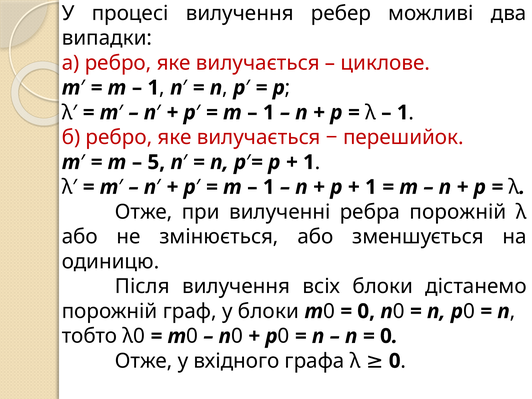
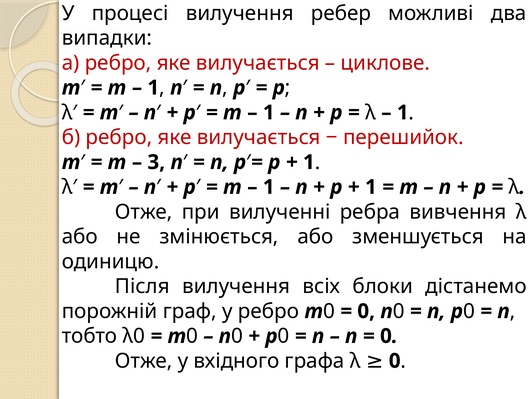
5: 5 -> 3 (156, 162)
ребра порожній: порожній -> вивчення (458, 212)
у блоки: блоки -> ребро (269, 311)
